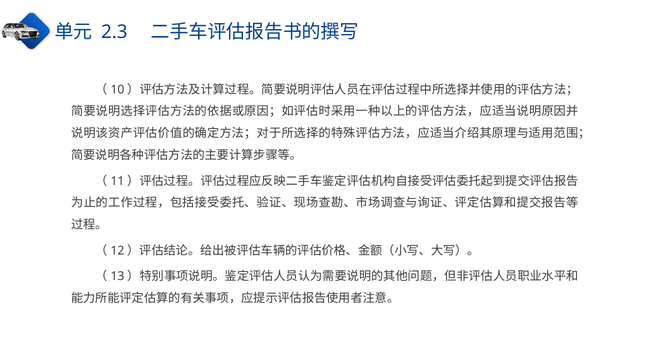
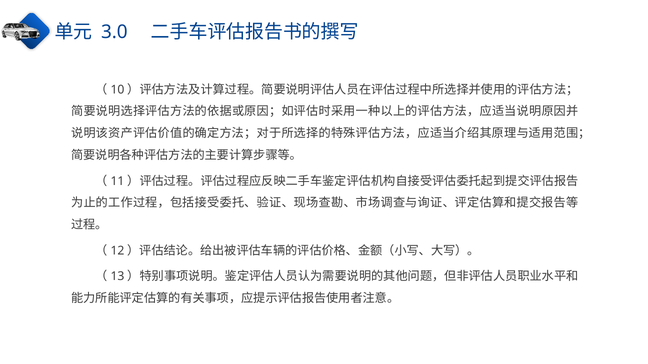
2.3: 2.3 -> 3.0 (114, 32)
